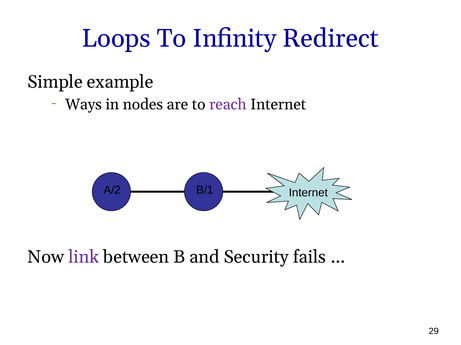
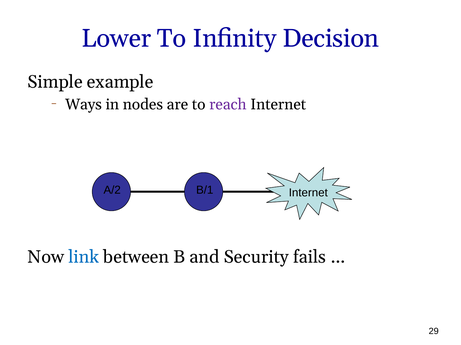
Loops: Loops -> Lower (116, 38)
Redirect: Redirect -> Decision (331, 38)
link colour: purple -> blue (84, 258)
